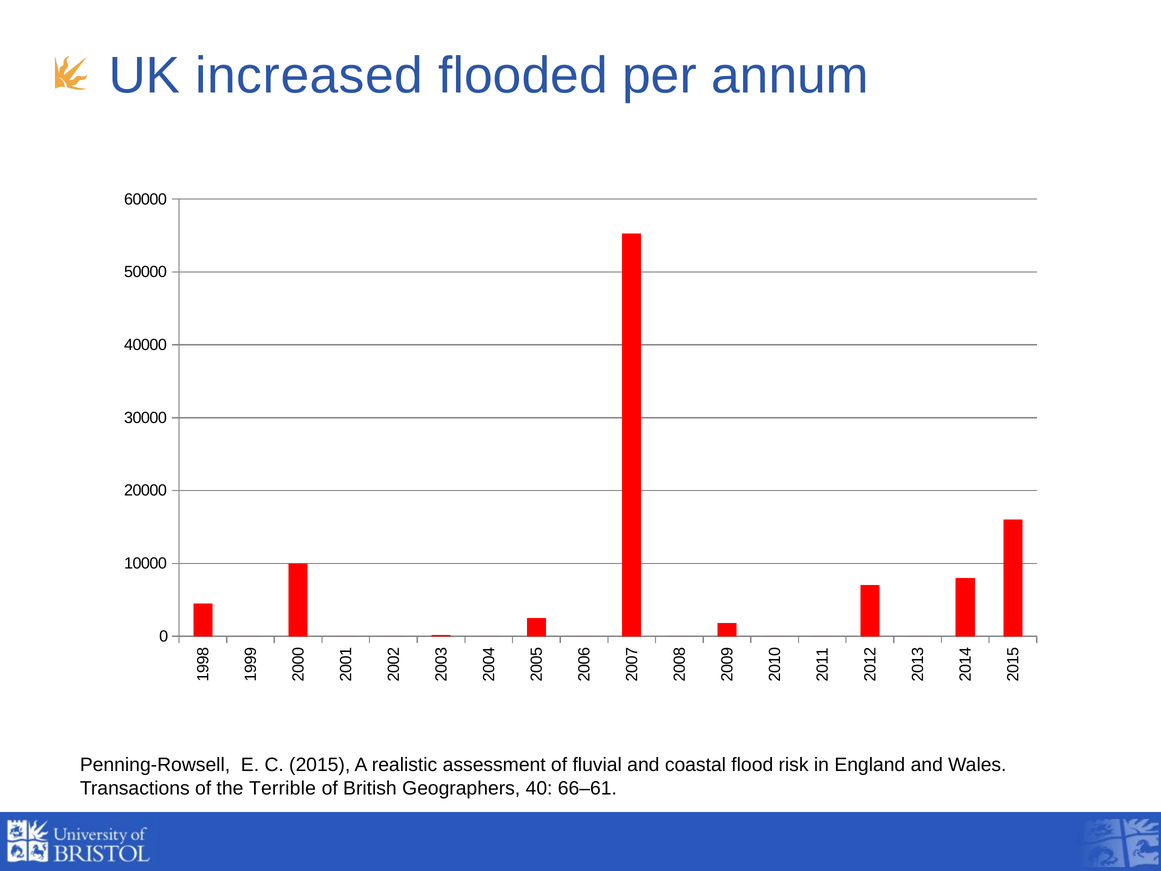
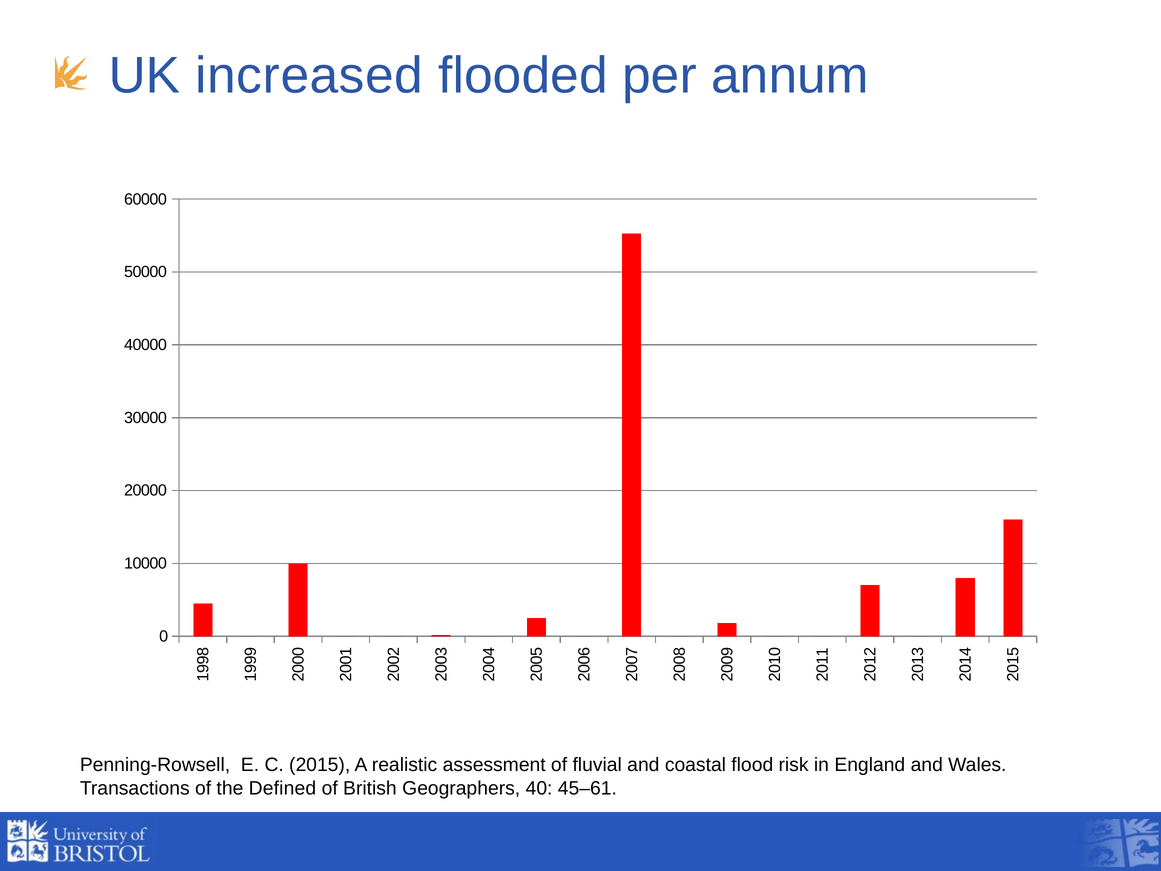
Terrible: Terrible -> Defined (282, 788)
66–61: 66–61 -> 45–61 (587, 788)
